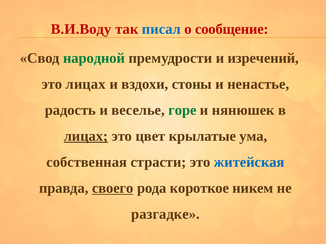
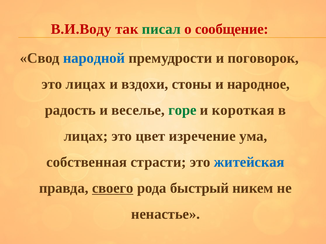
писал colour: blue -> green (161, 29)
народной colour: green -> blue (94, 58)
изречений: изречений -> поговорок (263, 58)
ненастье: ненастье -> народное (258, 84)
нянюшек: нянюшек -> короткая (243, 110)
лицах underline: present -> none (86, 136)
крылатые: крылатые -> изречение (202, 136)
короткое: короткое -> быстрый (199, 189)
разгадке: разгадке -> ненастье (166, 215)
